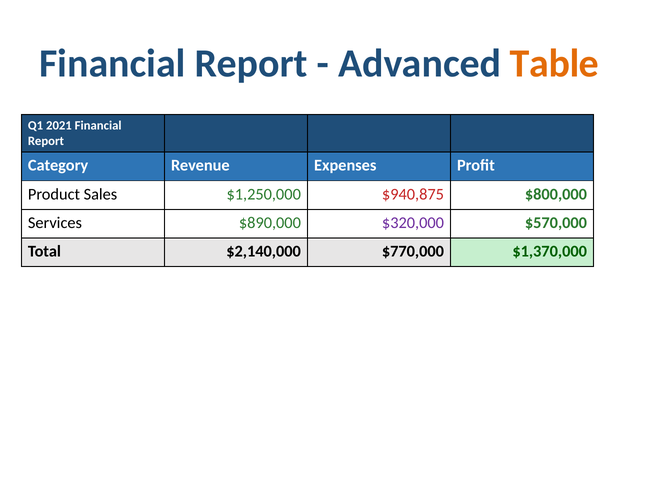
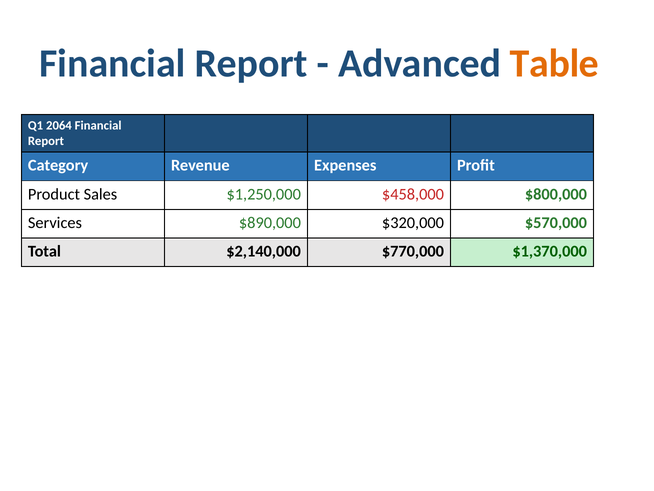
2021: 2021 -> 2064 (59, 126)
$940,875: $940,875 -> $458,000 (413, 194)
$320,000 colour: purple -> black (413, 223)
